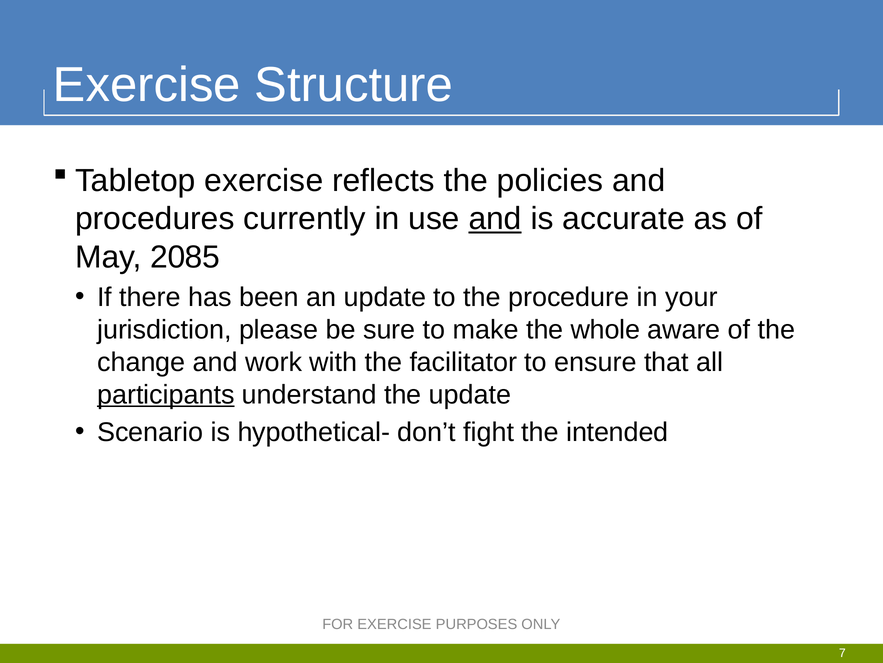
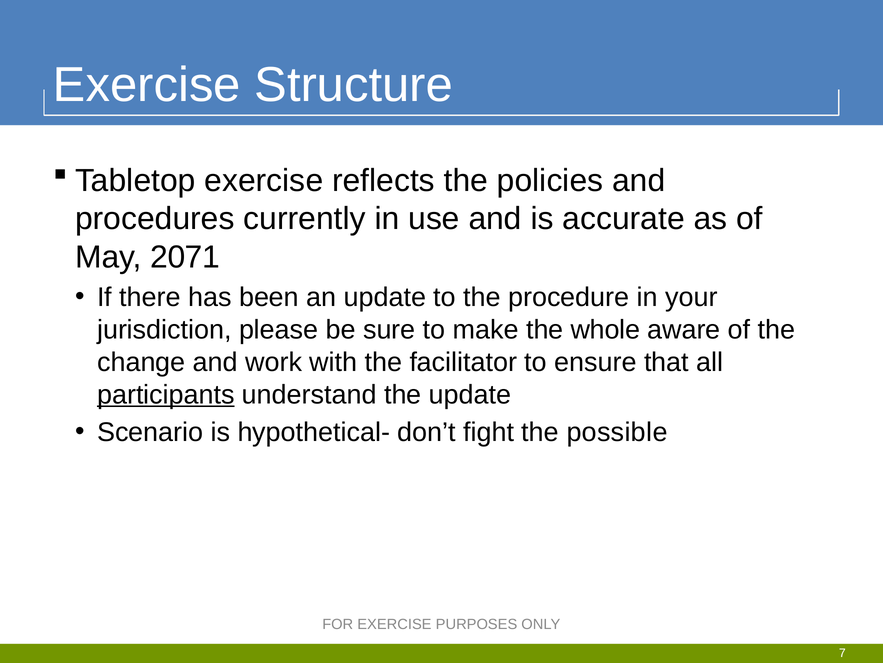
and underline: present -> none (495, 219)
2085: 2085 -> 2071 (185, 257)
intended: intended -> possible (617, 432)
